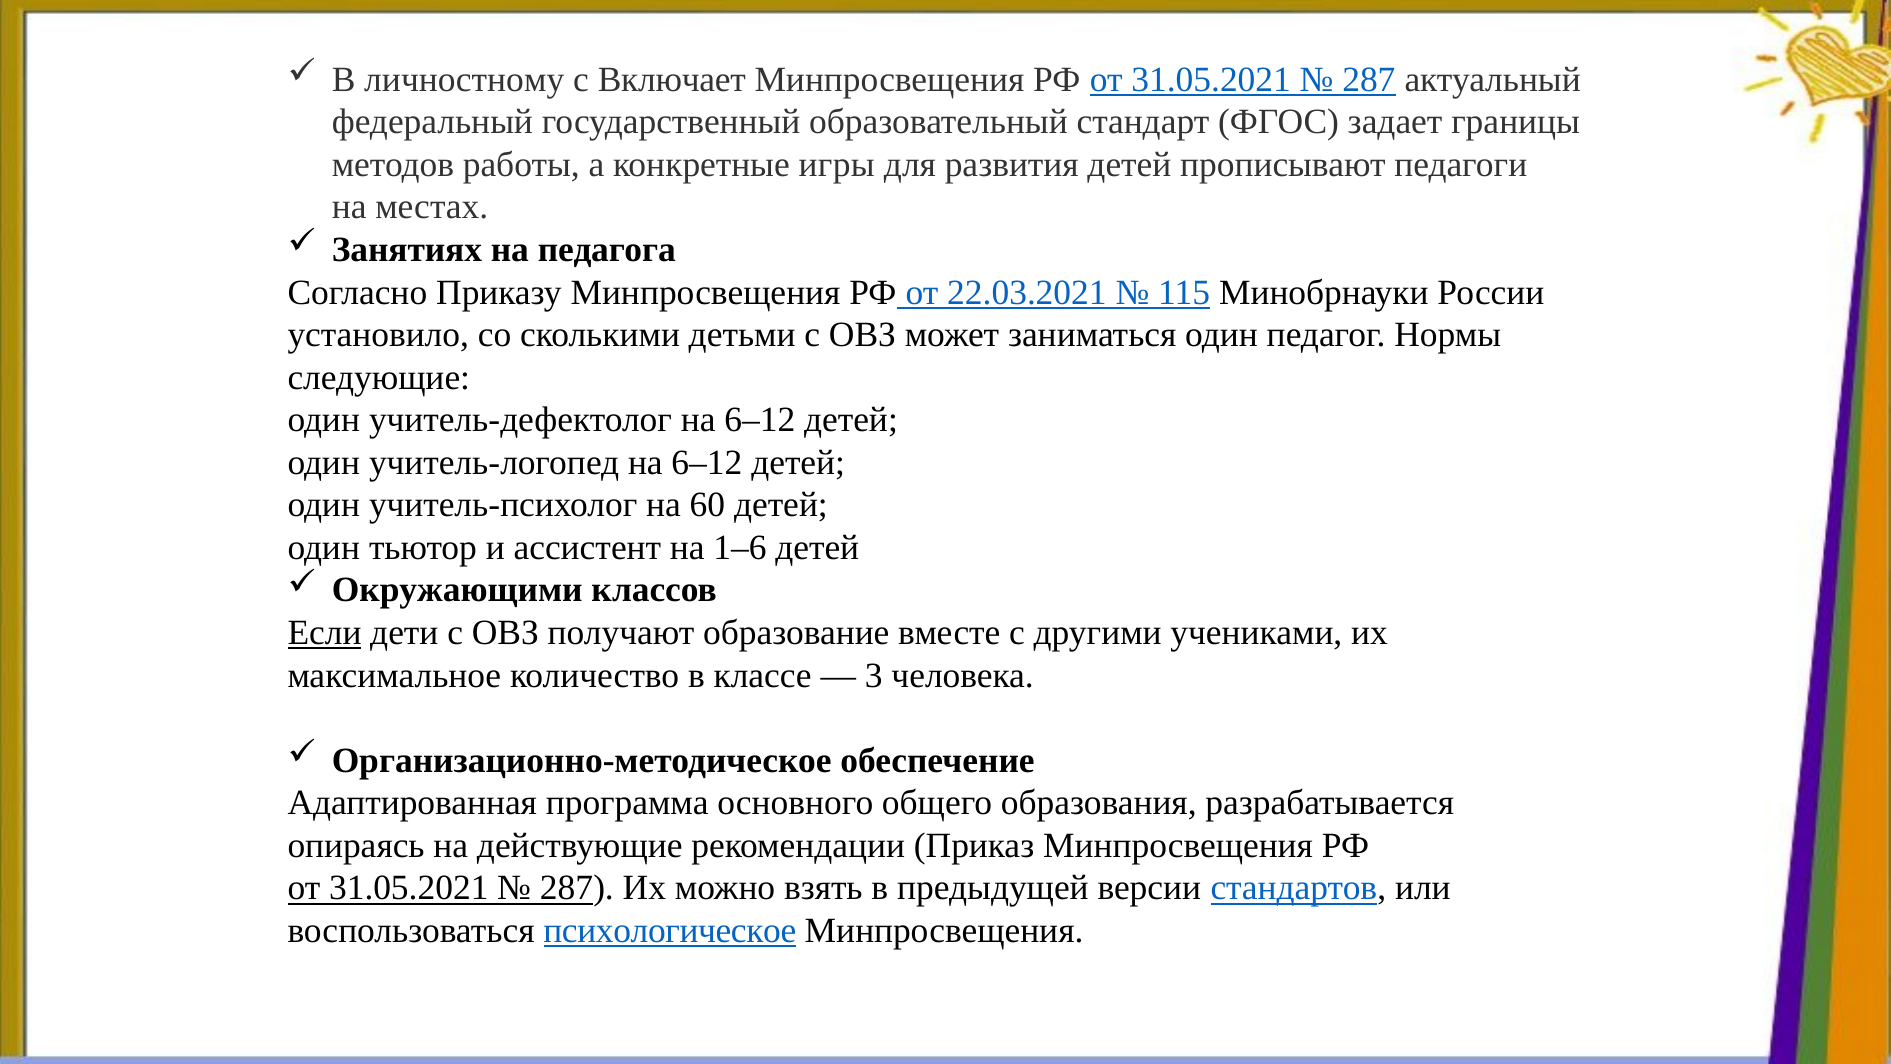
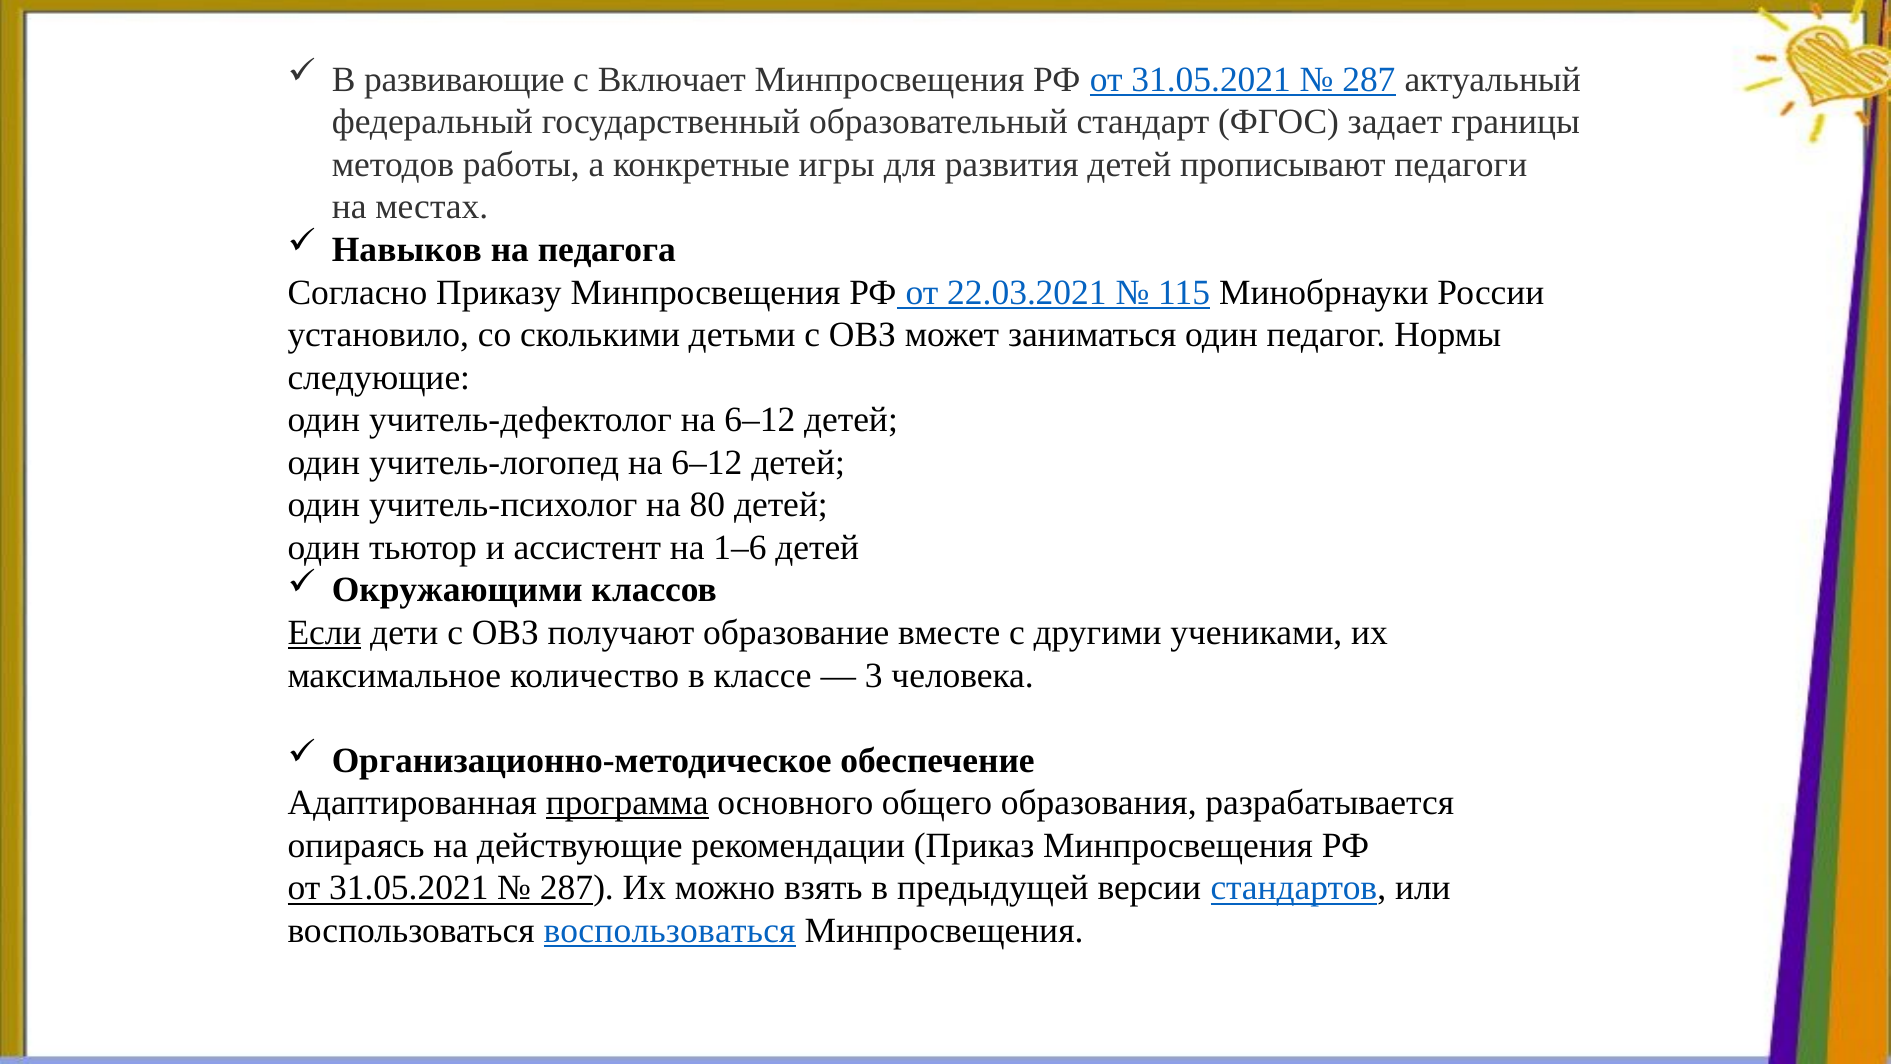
личностному: личностному -> развивающие (464, 79)
Занятиях: Занятиях -> Навыков (407, 250)
60: 60 -> 80 (707, 505)
программа underline: none -> present (627, 803)
воспользоваться психологическое: психологическое -> воспользоваться (670, 930)
